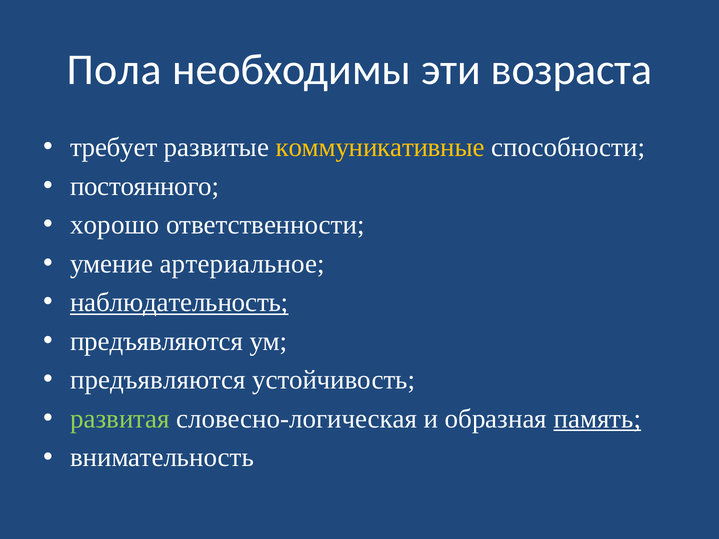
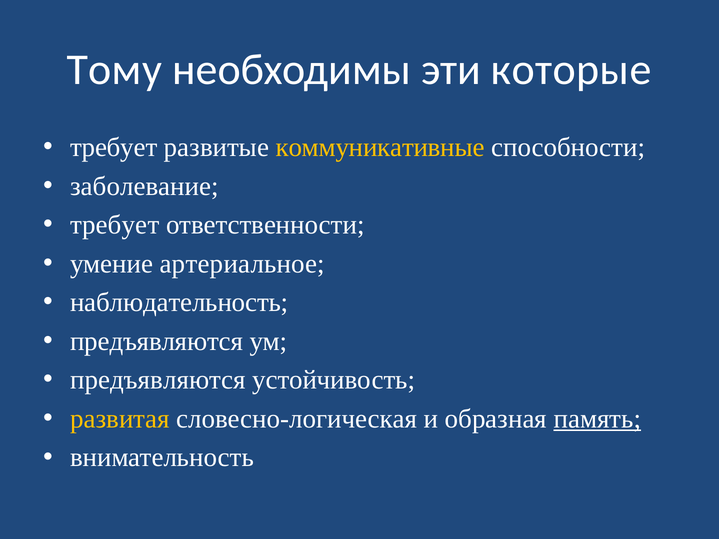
Пола: Пола -> Тому (114, 70)
возраста: возраста -> которые (571, 70)
постоянного: постоянного -> заболевание (144, 186)
хорошо: хорошо -> требует (115, 225)
наблюдательность underline: present -> none (179, 303)
развитая colour: light green -> yellow (120, 419)
